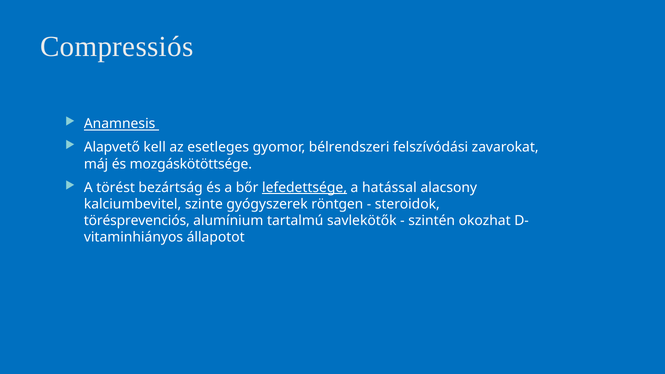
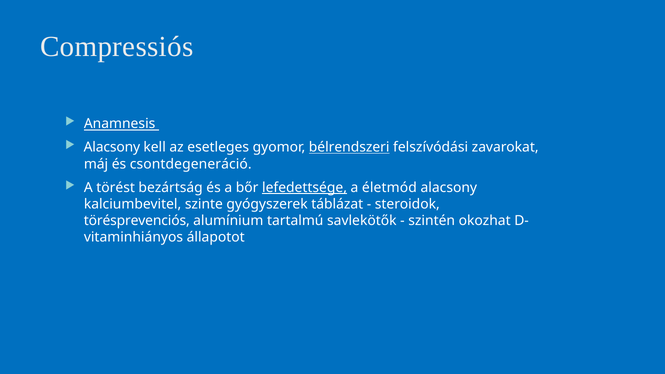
Alapvető: Alapvető -> Alacsony (112, 147)
bélrendszeri underline: none -> present (349, 147)
mozgáskötöttsége: mozgáskötöttsége -> csontdegeneráció (191, 164)
hatással: hatással -> életmód (389, 188)
röntgen: röntgen -> táblázat (337, 204)
